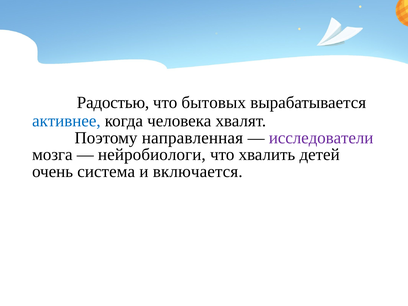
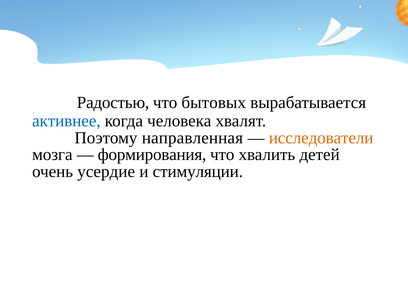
исследователи colour: purple -> orange (321, 138)
нейробиологи: нейробиологи -> формирования (152, 155)
система: система -> усердие (106, 172)
включается: включается -> стимуляции (198, 172)
